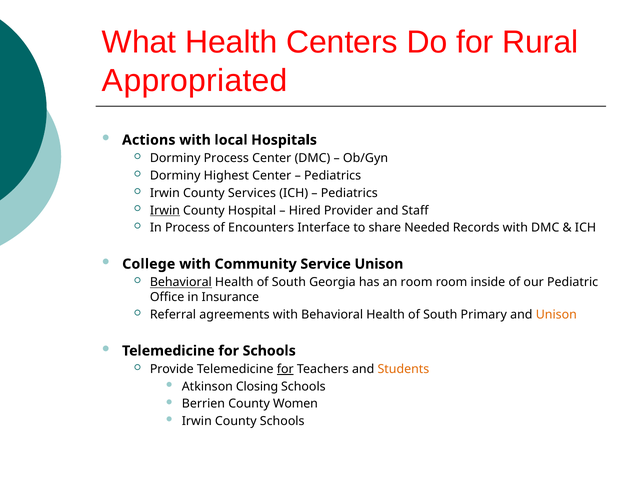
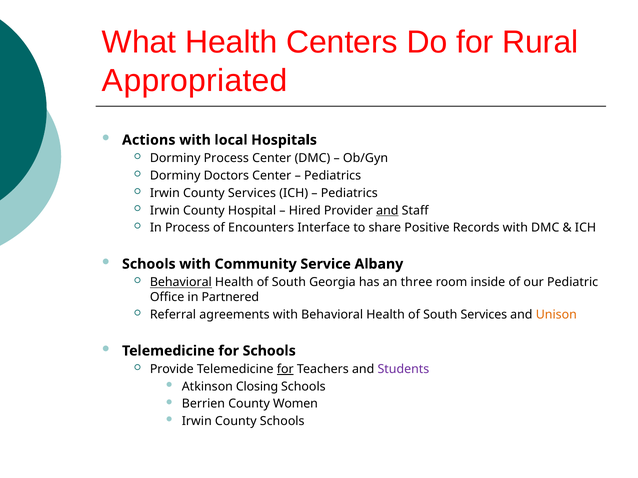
Highest: Highest -> Doctors (226, 176)
Irwin underline: present -> none (165, 211)
and underline: none -> present (387, 211)
Needed: Needed -> Positive (427, 228)
College: College -> Schools (149, 264)
Service Unison: Unison -> Albany (379, 264)
an room: room -> three (417, 283)
Insurance: Insurance -> Partnered (230, 298)
South Primary: Primary -> Services (484, 315)
Students colour: orange -> purple (403, 370)
